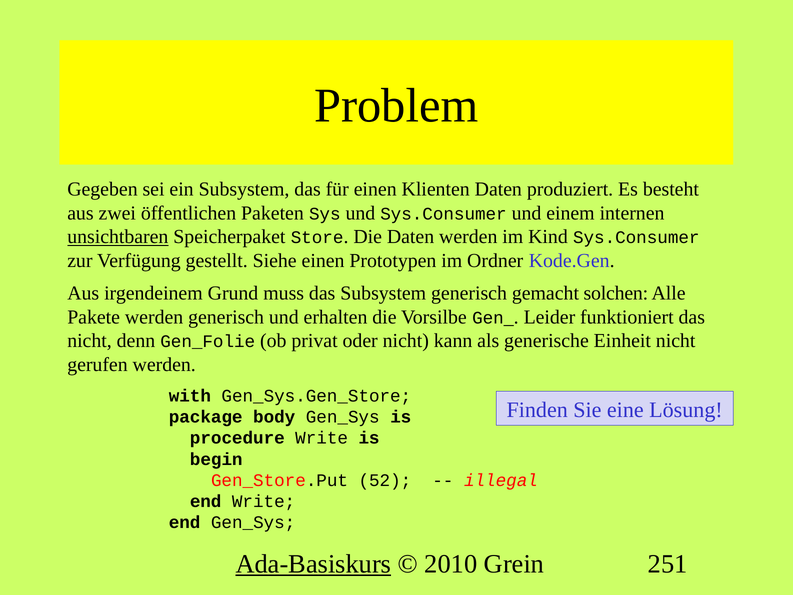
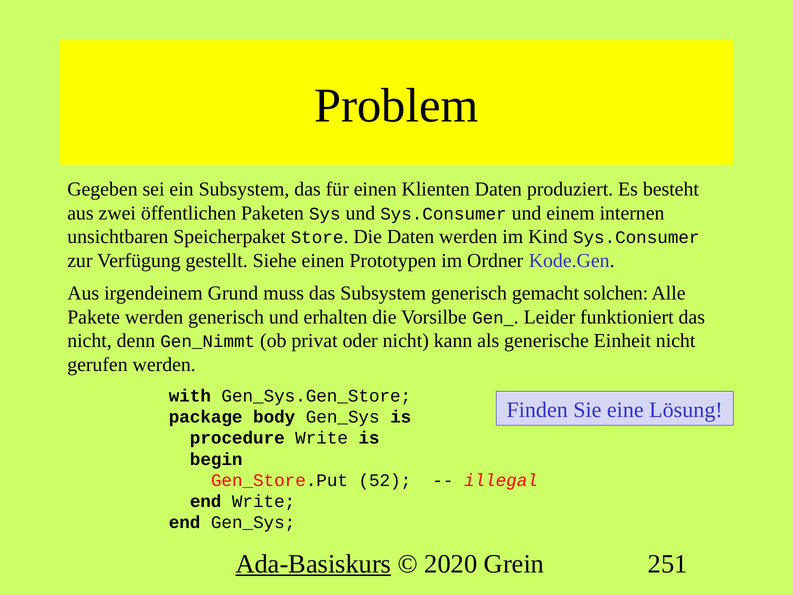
unsichtbaren underline: present -> none (118, 237)
Gen_Folie: Gen_Folie -> Gen_Nimmt (208, 341)
2010: 2010 -> 2020 (451, 564)
